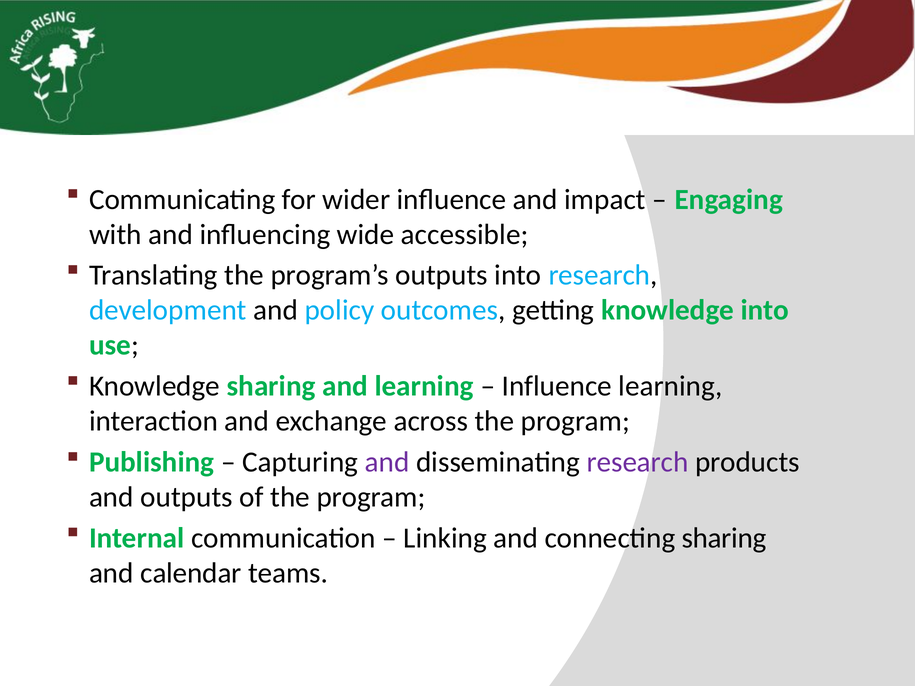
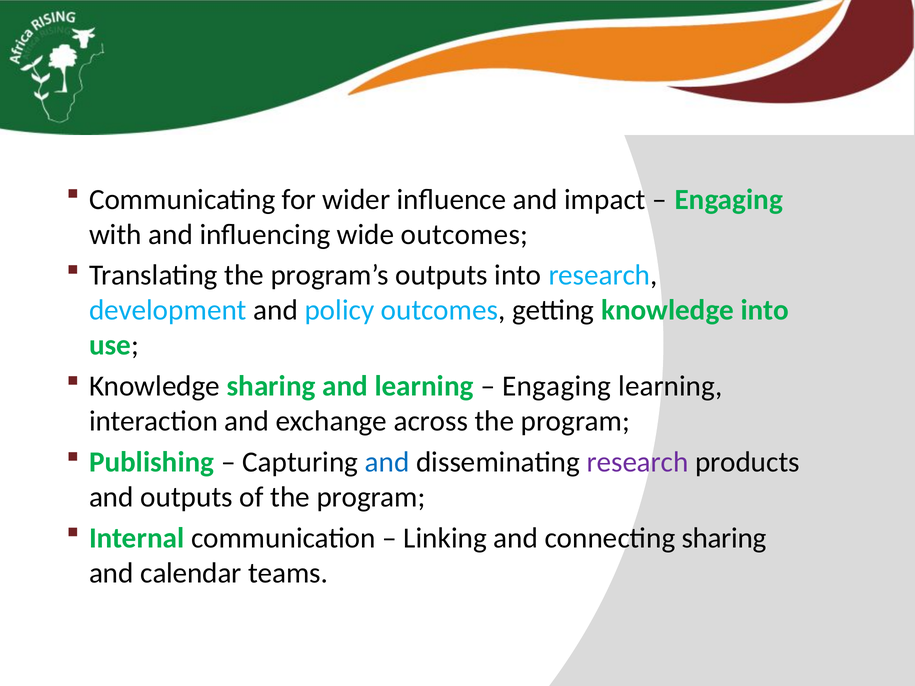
wide accessible: accessible -> outcomes (465, 234)
Influence: Influence -> Engaging (557, 386)
and colour: purple -> blue (387, 462)
